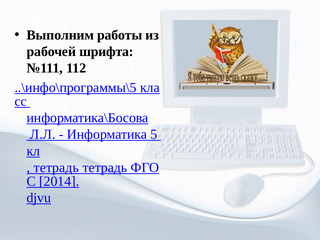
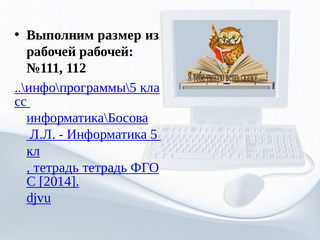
работы: работы -> размер (120, 35)
рабочей шрифта: шрифта -> рабочей (106, 52)
